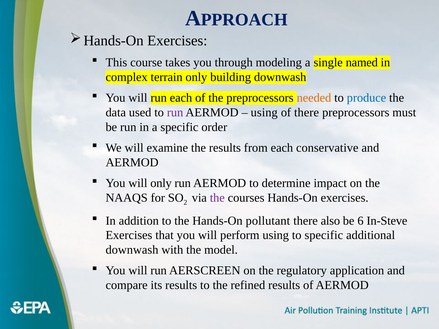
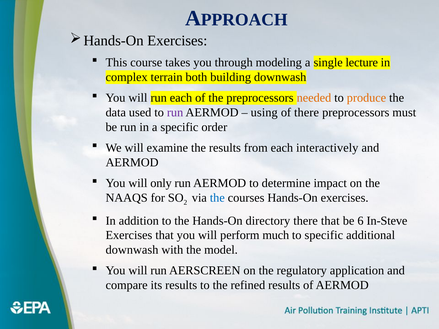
named: named -> lecture (362, 63)
terrain only: only -> both (196, 77)
produce colour: blue -> orange (366, 98)
conservative: conservative -> interactively (327, 148)
the colour: purple -> blue (217, 198)
pollutant: pollutant -> directory (268, 221)
there also: also -> that (330, 221)
perform using: using -> much (276, 235)
